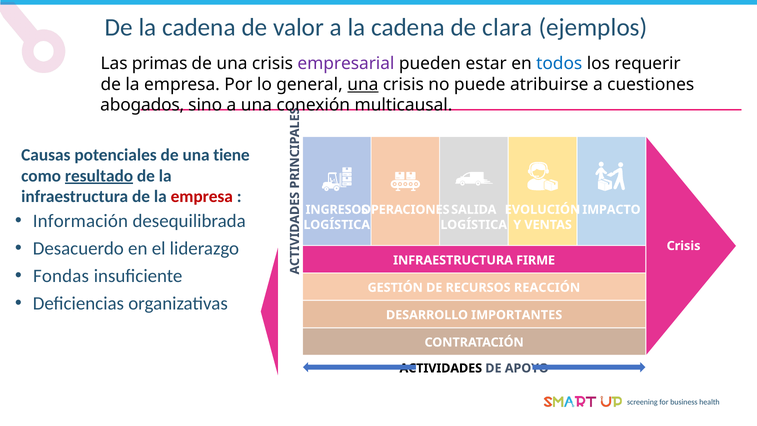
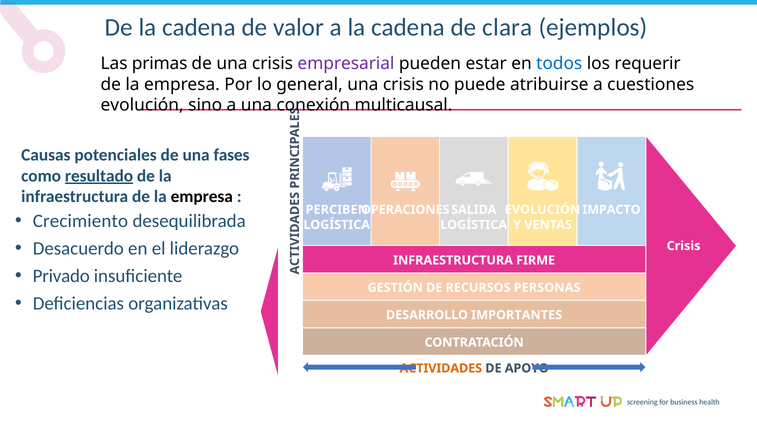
una underline: present -> none (363, 84)
abogados: abogados -> evolución (142, 105)
tiene: tiene -> fases (231, 155)
empresa colour: red -> black (202, 197)
INGRESOS: INGRESOS -> PERCIBEN (337, 210)
Información: Información -> Crecimiento (80, 221)
Fondas: Fondas -> Privado (61, 276)
REACCIÓN: REACCIÓN -> PERSONAS (547, 287)
ACTIVIDADES colour: black -> orange (441, 368)
